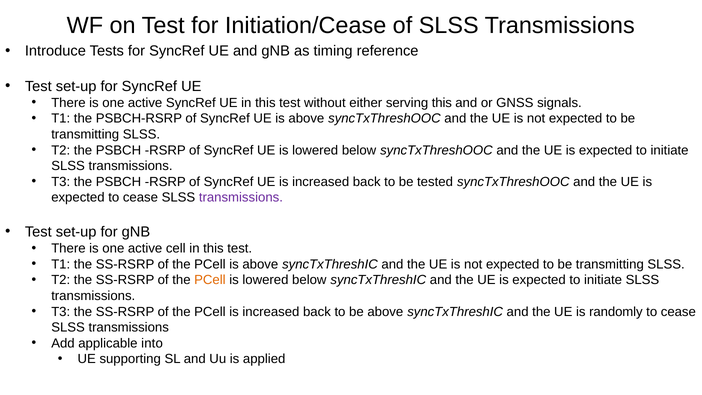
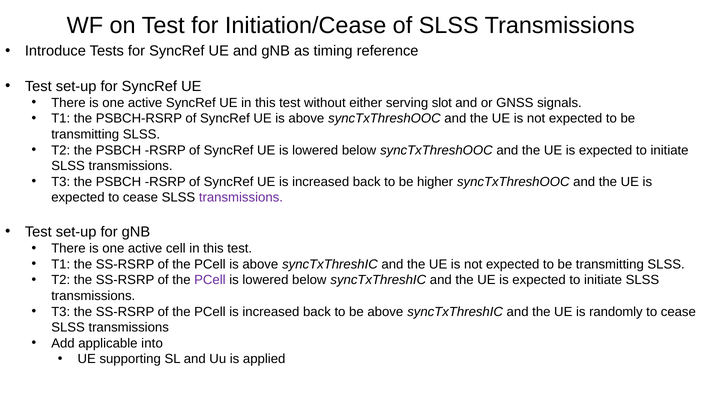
serving this: this -> slot (442, 103)
tested: tested -> higher (435, 182)
PCell colour: orange -> purple (210, 280)
